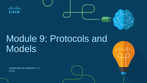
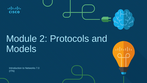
9: 9 -> 2 (43, 39)
